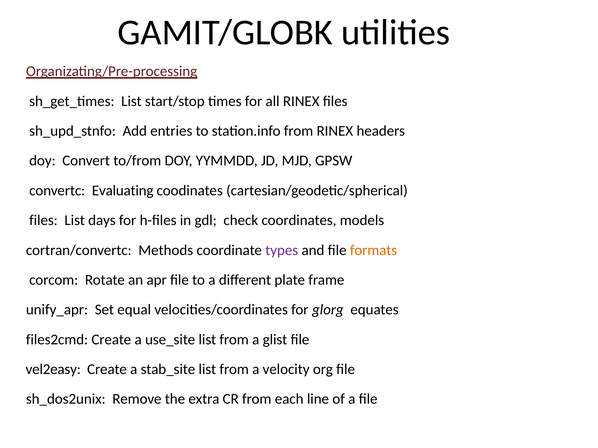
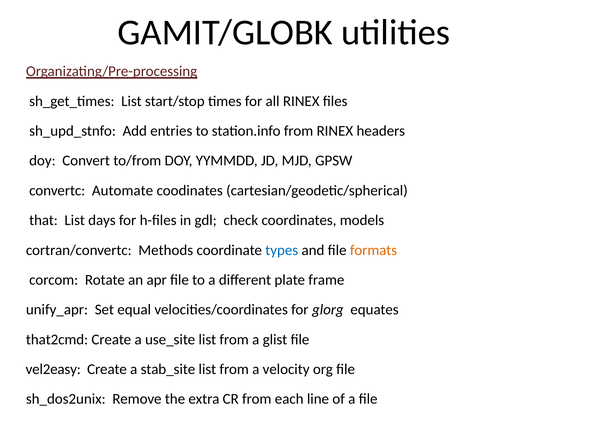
Evaluating: Evaluating -> Automate (123, 191)
files: files -> that (44, 221)
types colour: purple -> blue (282, 250)
files2cmd: files2cmd -> that2cmd (57, 340)
